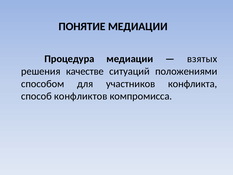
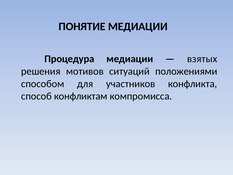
качестве: качестве -> мотивов (85, 71)
конфликтов: конфликтов -> конфликтам (81, 96)
